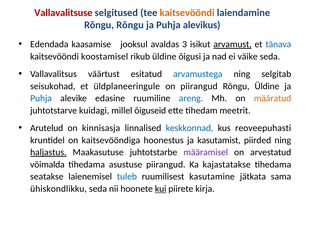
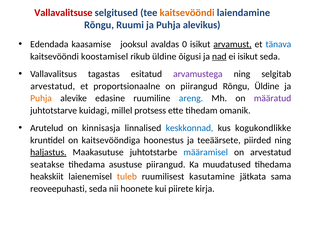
Rõngu Rõngu: Rõngu -> Ruumi (130, 25)
3: 3 -> 0 (185, 44)
nad underline: none -> present (219, 57)
ei väike: väike -> isikut (248, 57)
väärtust: väärtust -> tagastas (104, 74)
arvamustega colour: blue -> purple (198, 74)
seisukohad: seisukohad -> arvestatud (53, 86)
üldplaneeringule: üldplaneeringule -> proportsionaalne (127, 86)
Puhja colour: blue -> orange (41, 99)
määratud colour: orange -> purple (273, 99)
õiguseid: õiguseid -> protsess (150, 111)
meetrit: meetrit -> omanik (235, 111)
reoveepuhasti: reoveepuhasti -> kogukondlikke (263, 128)
kasutamist: kasutamist -> teeäärsete (219, 140)
määramisel colour: purple -> blue (206, 153)
võimalda: võimalda -> seatakse (47, 165)
kajastatakse: kajastatakse -> muudatused (227, 165)
seatakse: seatakse -> heakskiit (47, 177)
tuleb colour: blue -> orange (127, 177)
ühiskondlikku: ühiskondlikku -> reoveepuhasti (59, 189)
kui underline: present -> none (161, 189)
